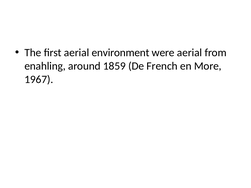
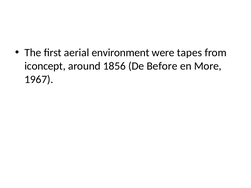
were aerial: aerial -> tapes (190, 53)
enahling: enahling -> iconcept (45, 66)
1859: 1859 -> 1856 (114, 66)
French: French -> Before (162, 66)
